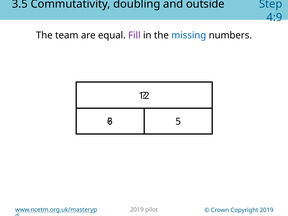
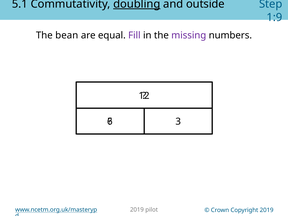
3.5: 3.5 -> 5.1 (20, 4)
doubling underline: none -> present (137, 4)
4:9: 4:9 -> 1:9 (274, 17)
team: team -> bean (67, 35)
missing colour: blue -> purple (189, 35)
5: 5 -> 3 (178, 122)
